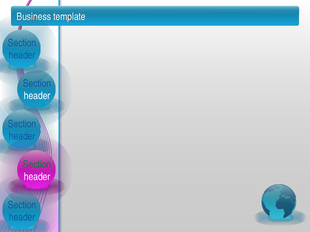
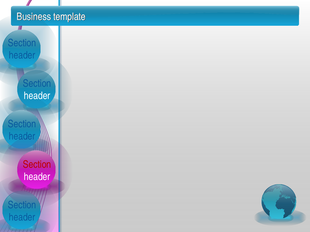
Section colour: green -> red (37, 165)
